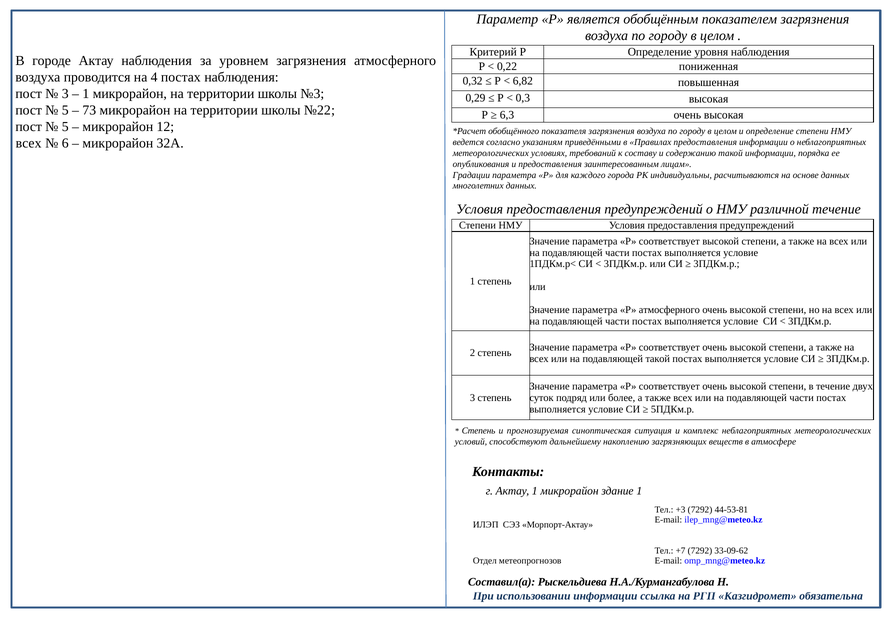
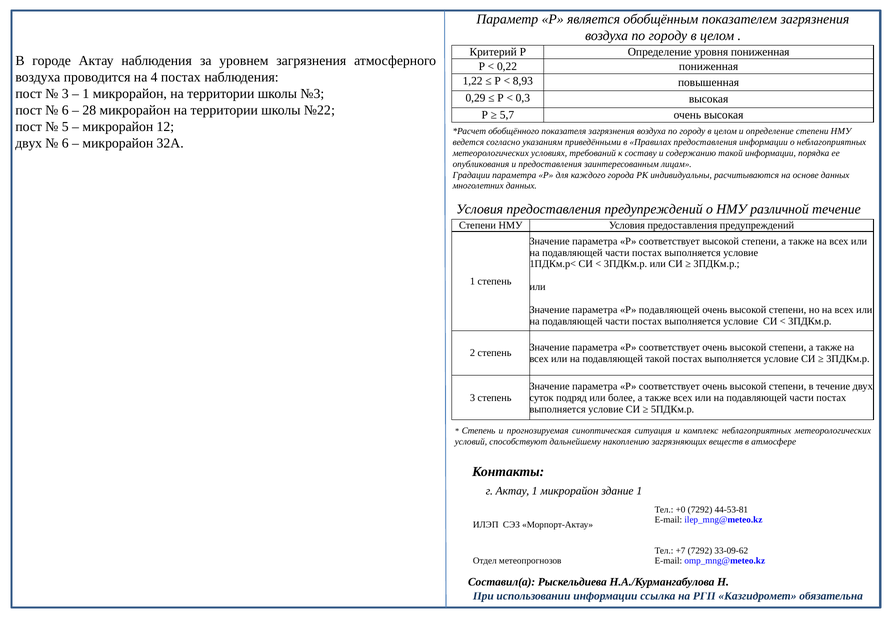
уровня наблюдения: наблюдения -> пониженная (760, 52)
0,32: 0,32 -> 1,22 (473, 81)
6,82: 6,82 -> 8,93 (523, 81)
5: 5 -> 6 (65, 110)
73: 73 -> 28 (89, 110)
6,3: 6,3 -> 5,7 (507, 115)
всех: всех -> двух (29, 143)
Р атмосферного: атмосферного -> подавляющей (669, 309)
+3: +3 -> +0 (681, 509)
